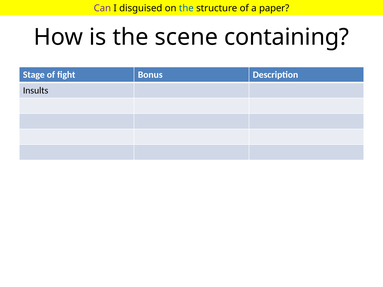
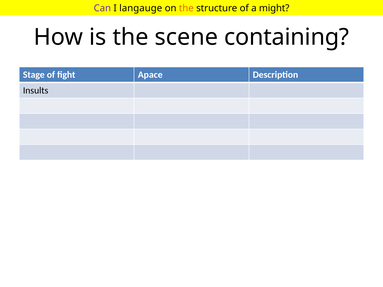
disguised: disguised -> langauge (141, 8)
the colour: blue -> orange (186, 8)
paper: paper -> might (274, 8)
Bonus: Bonus -> Apace (150, 75)
